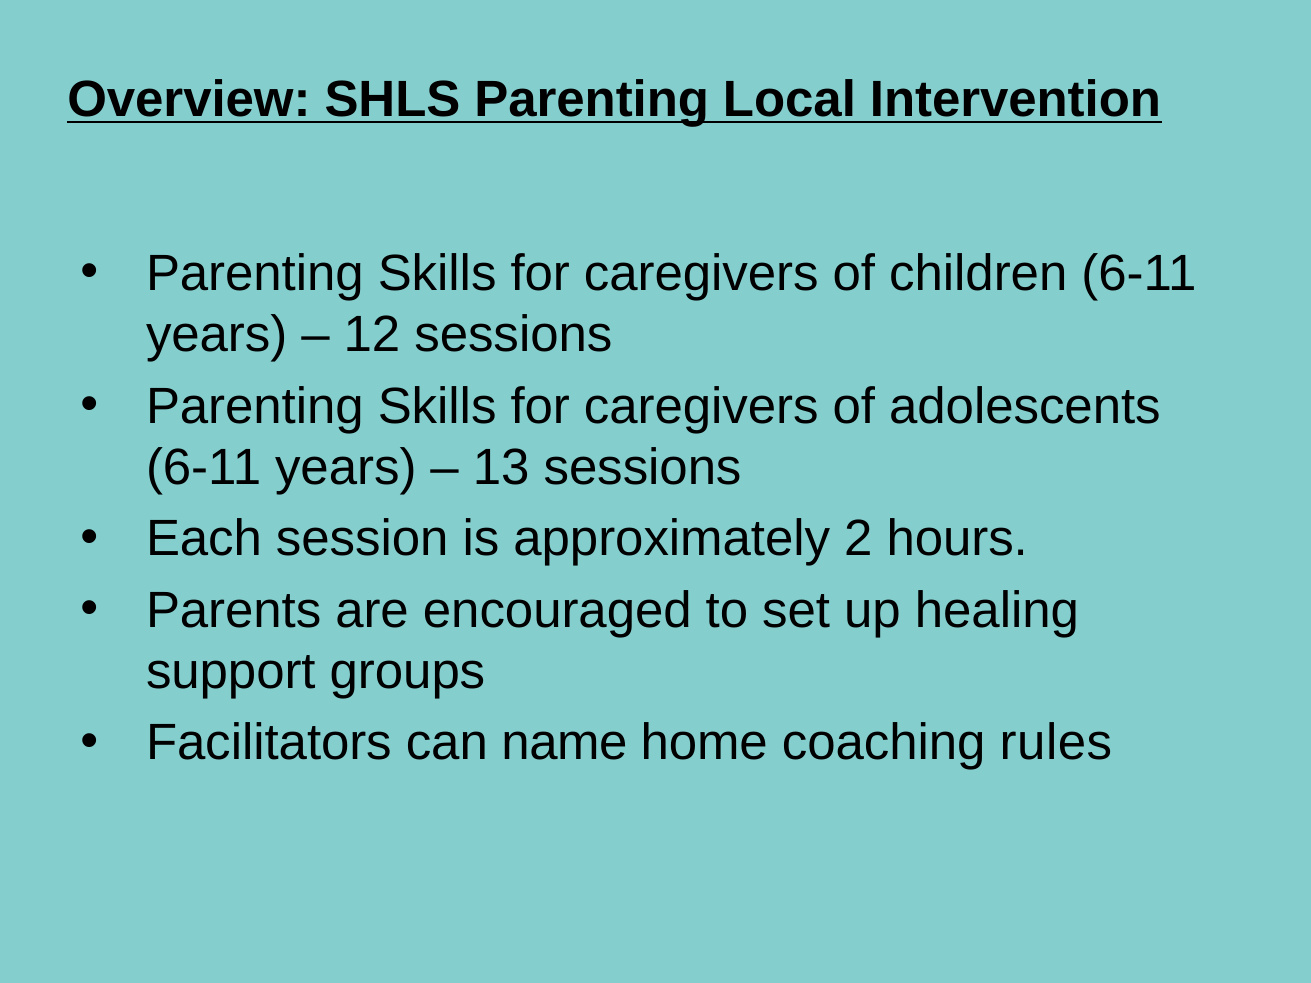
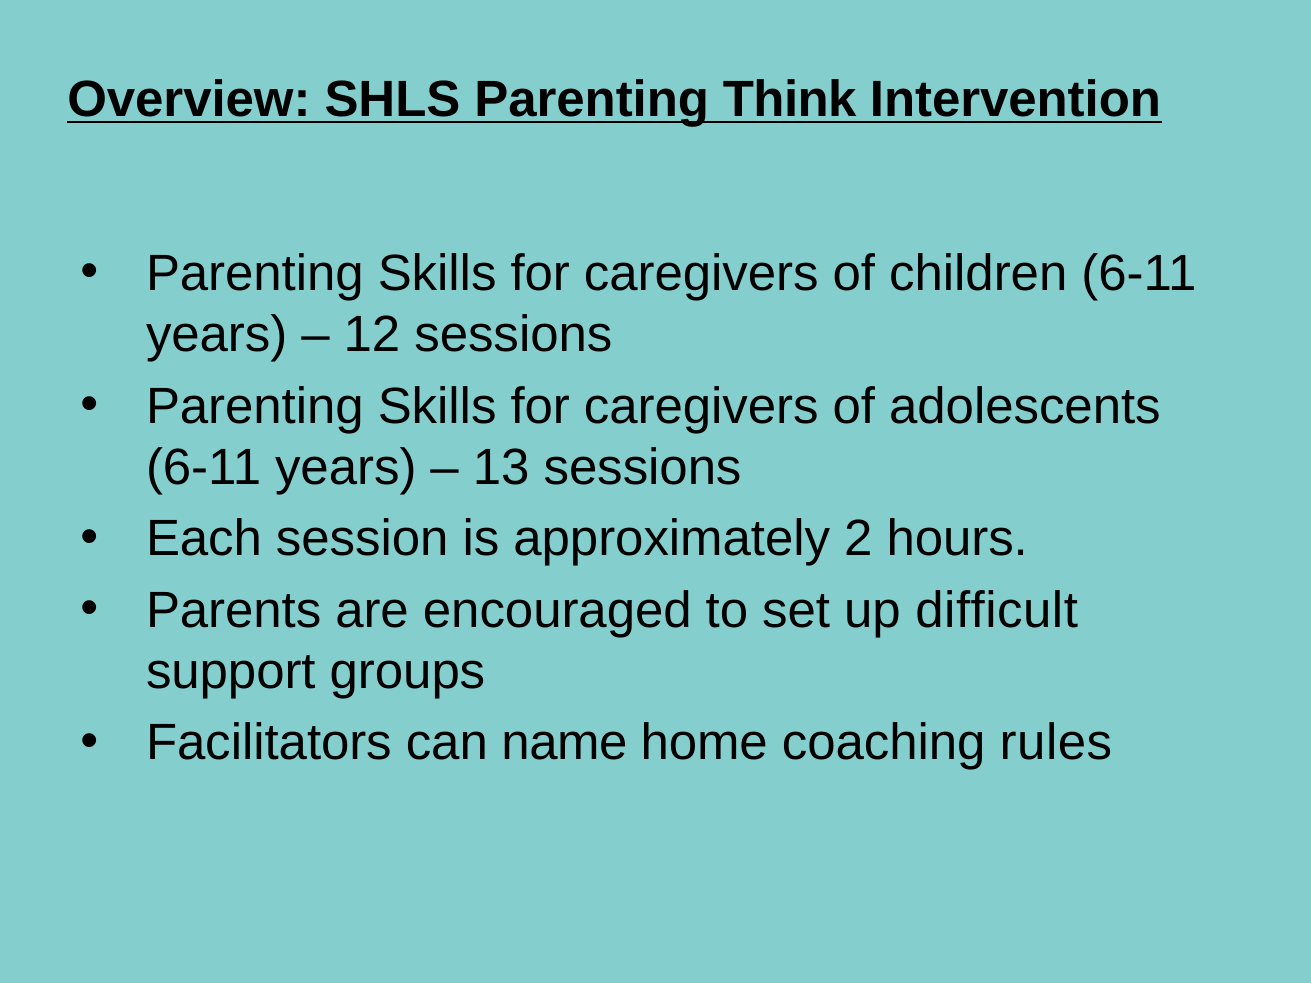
Local: Local -> Think (790, 100)
healing: healing -> difficult (997, 611)
